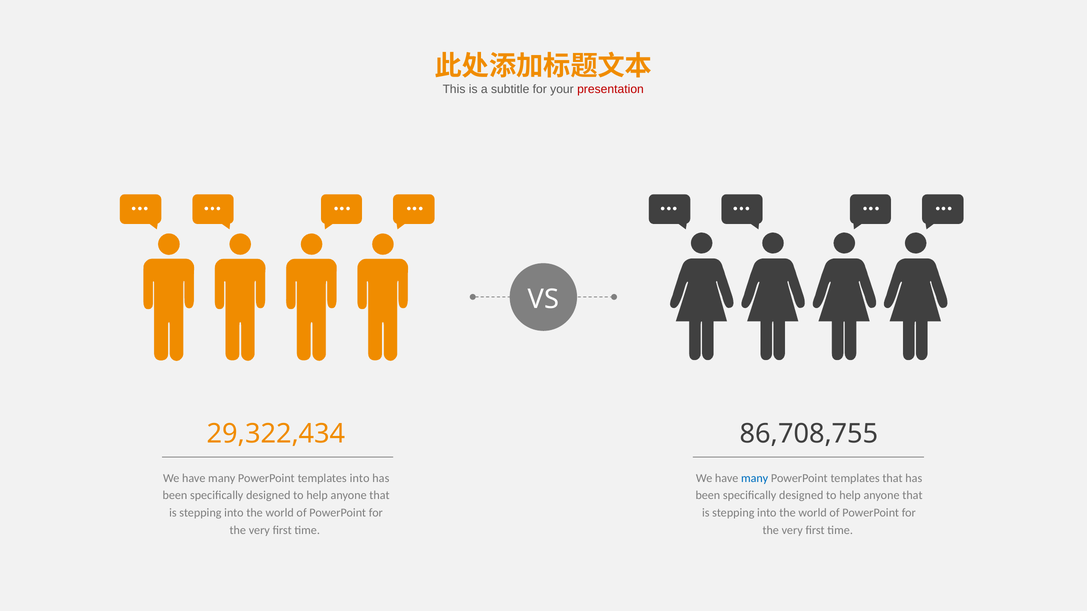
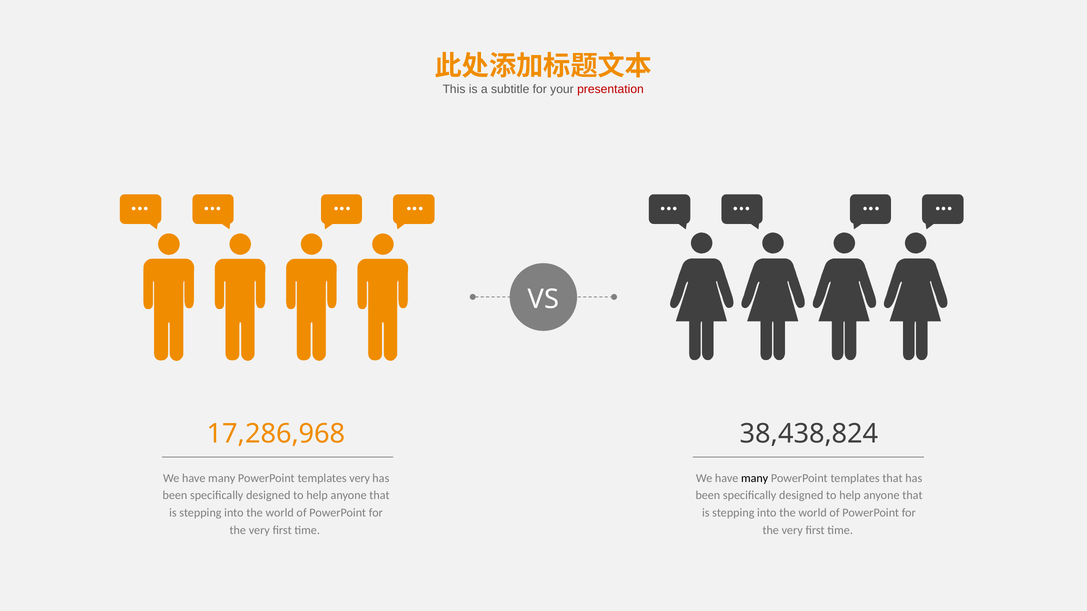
29,322,434: 29,322,434 -> 17,286,968 (276, 434)
86,708,755: 86,708,755 -> 38,438,824 (809, 434)
templates into: into -> very (360, 478)
many colour: blue -> black (755, 478)
